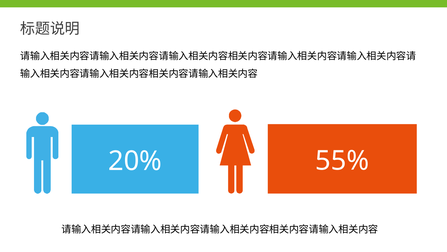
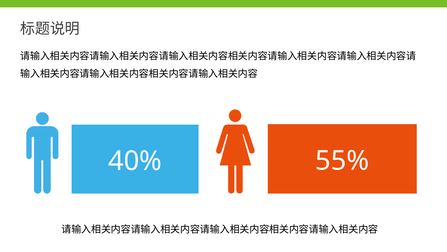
20%: 20% -> 40% (135, 161)
